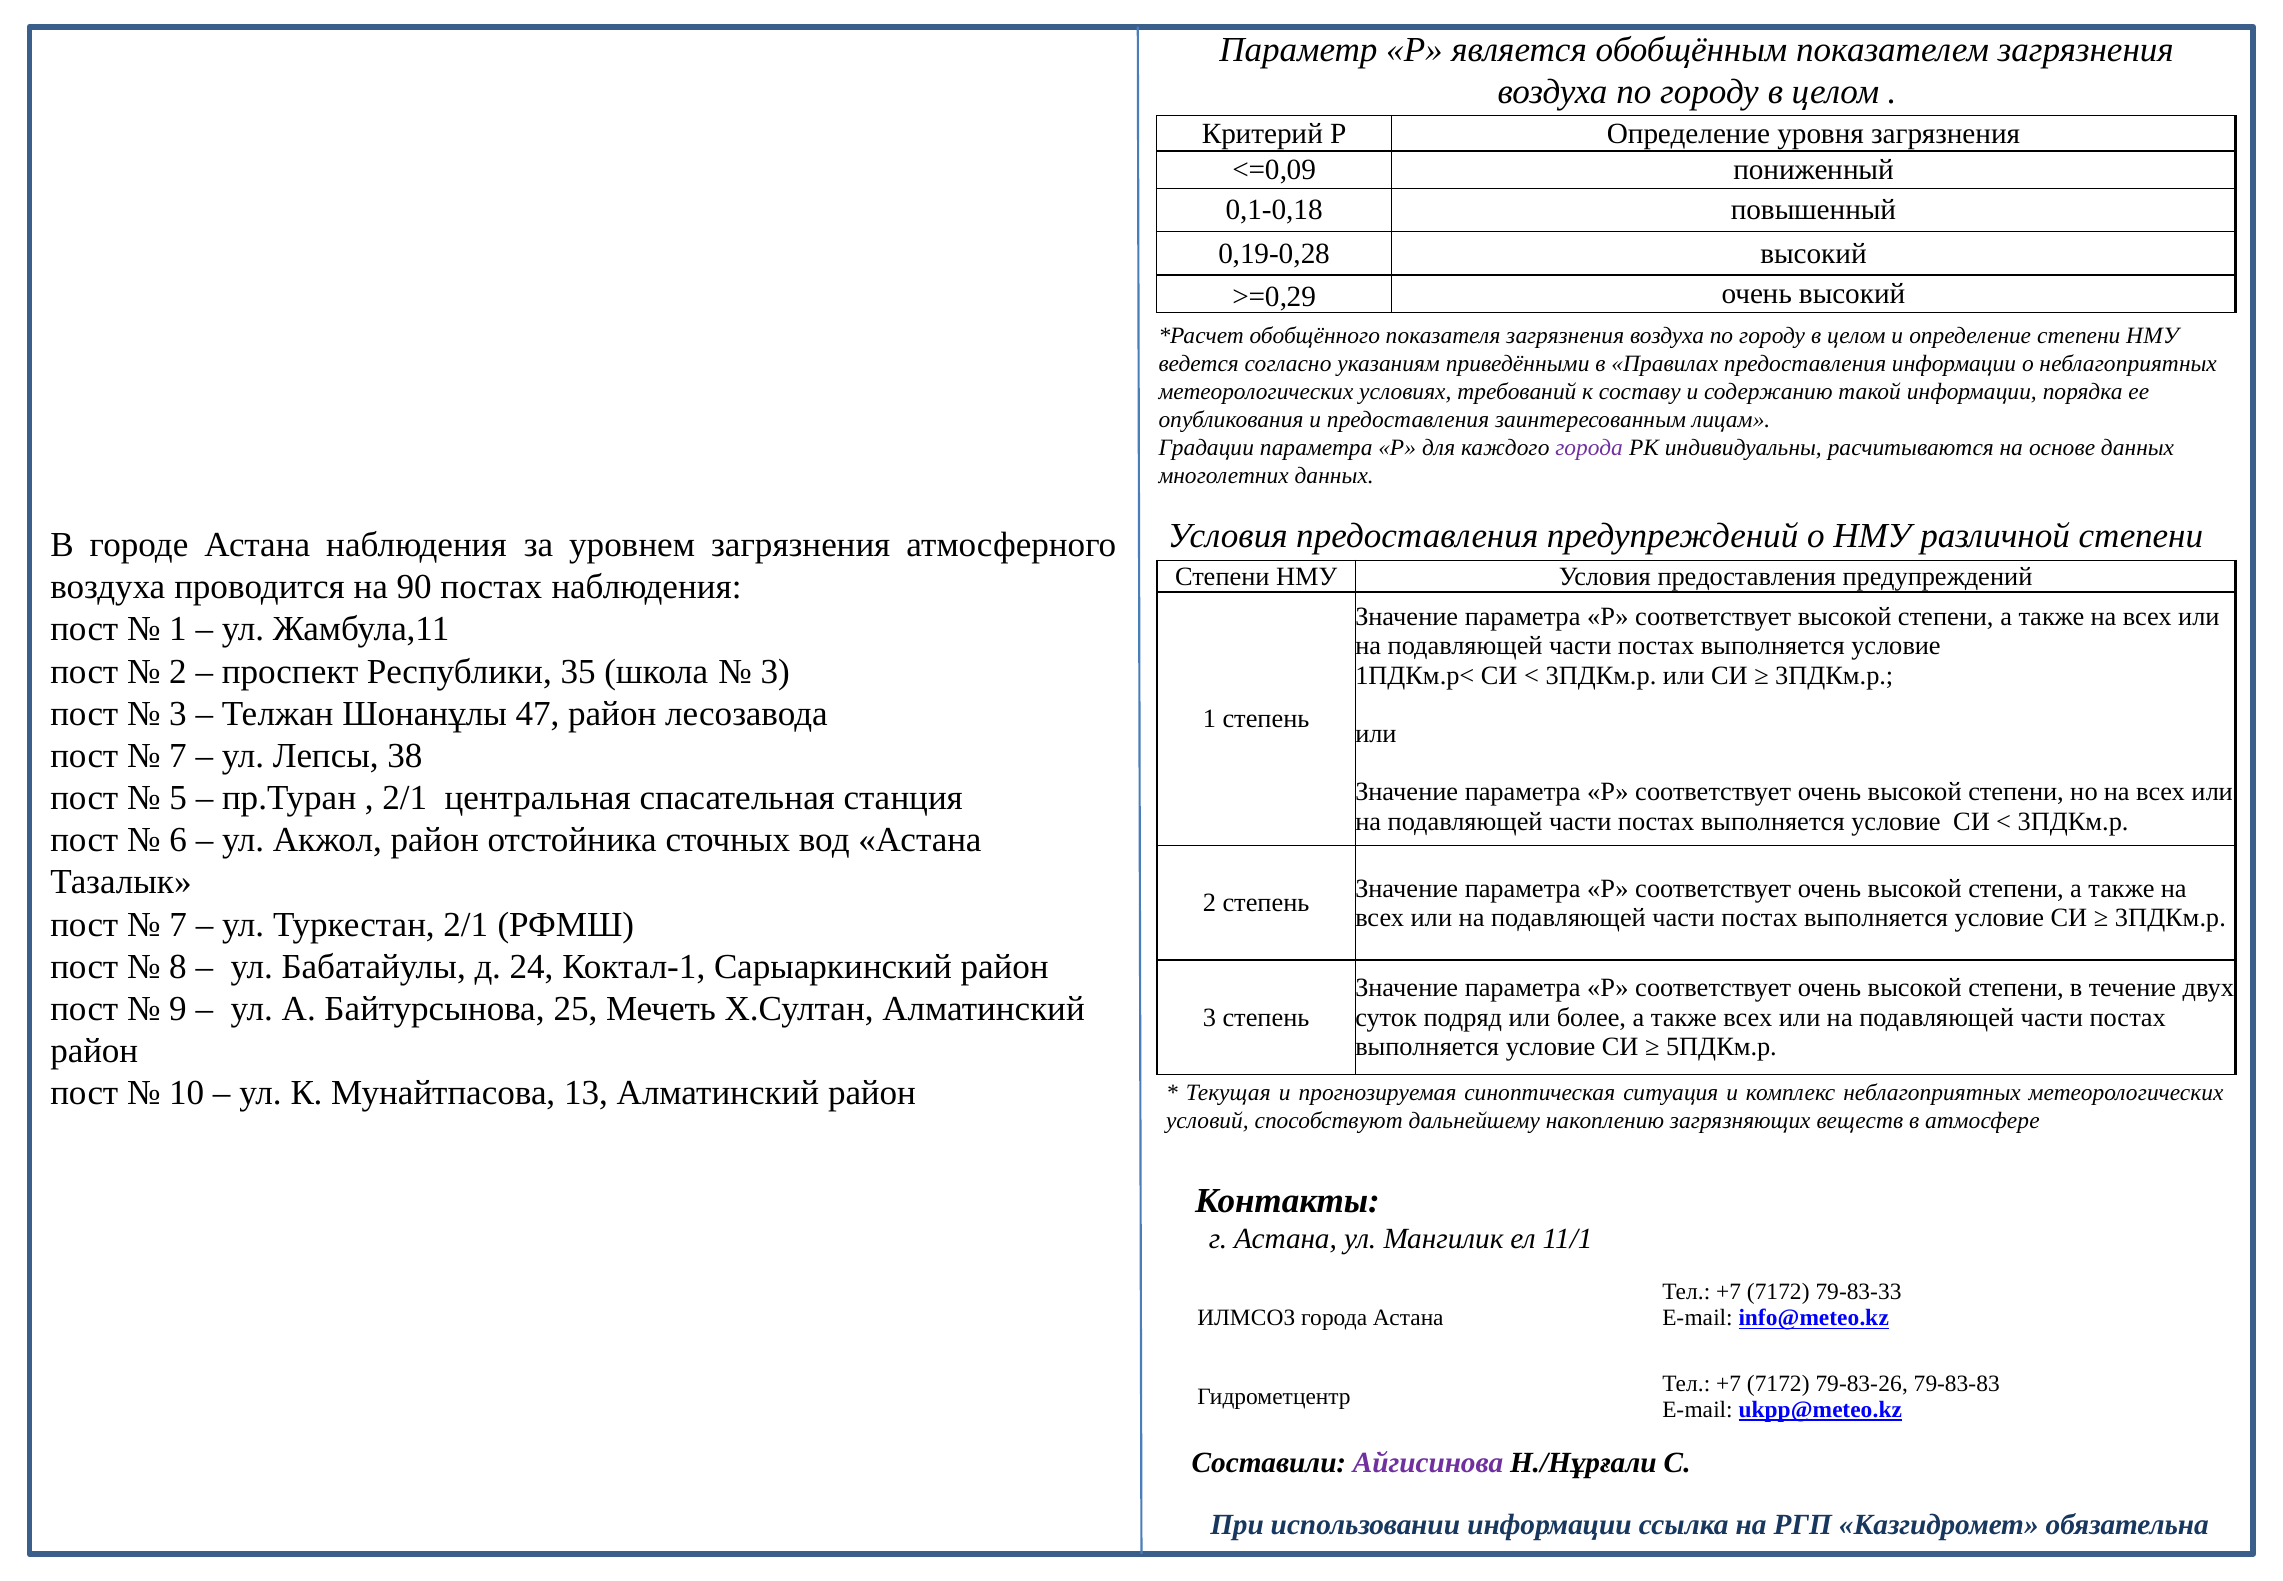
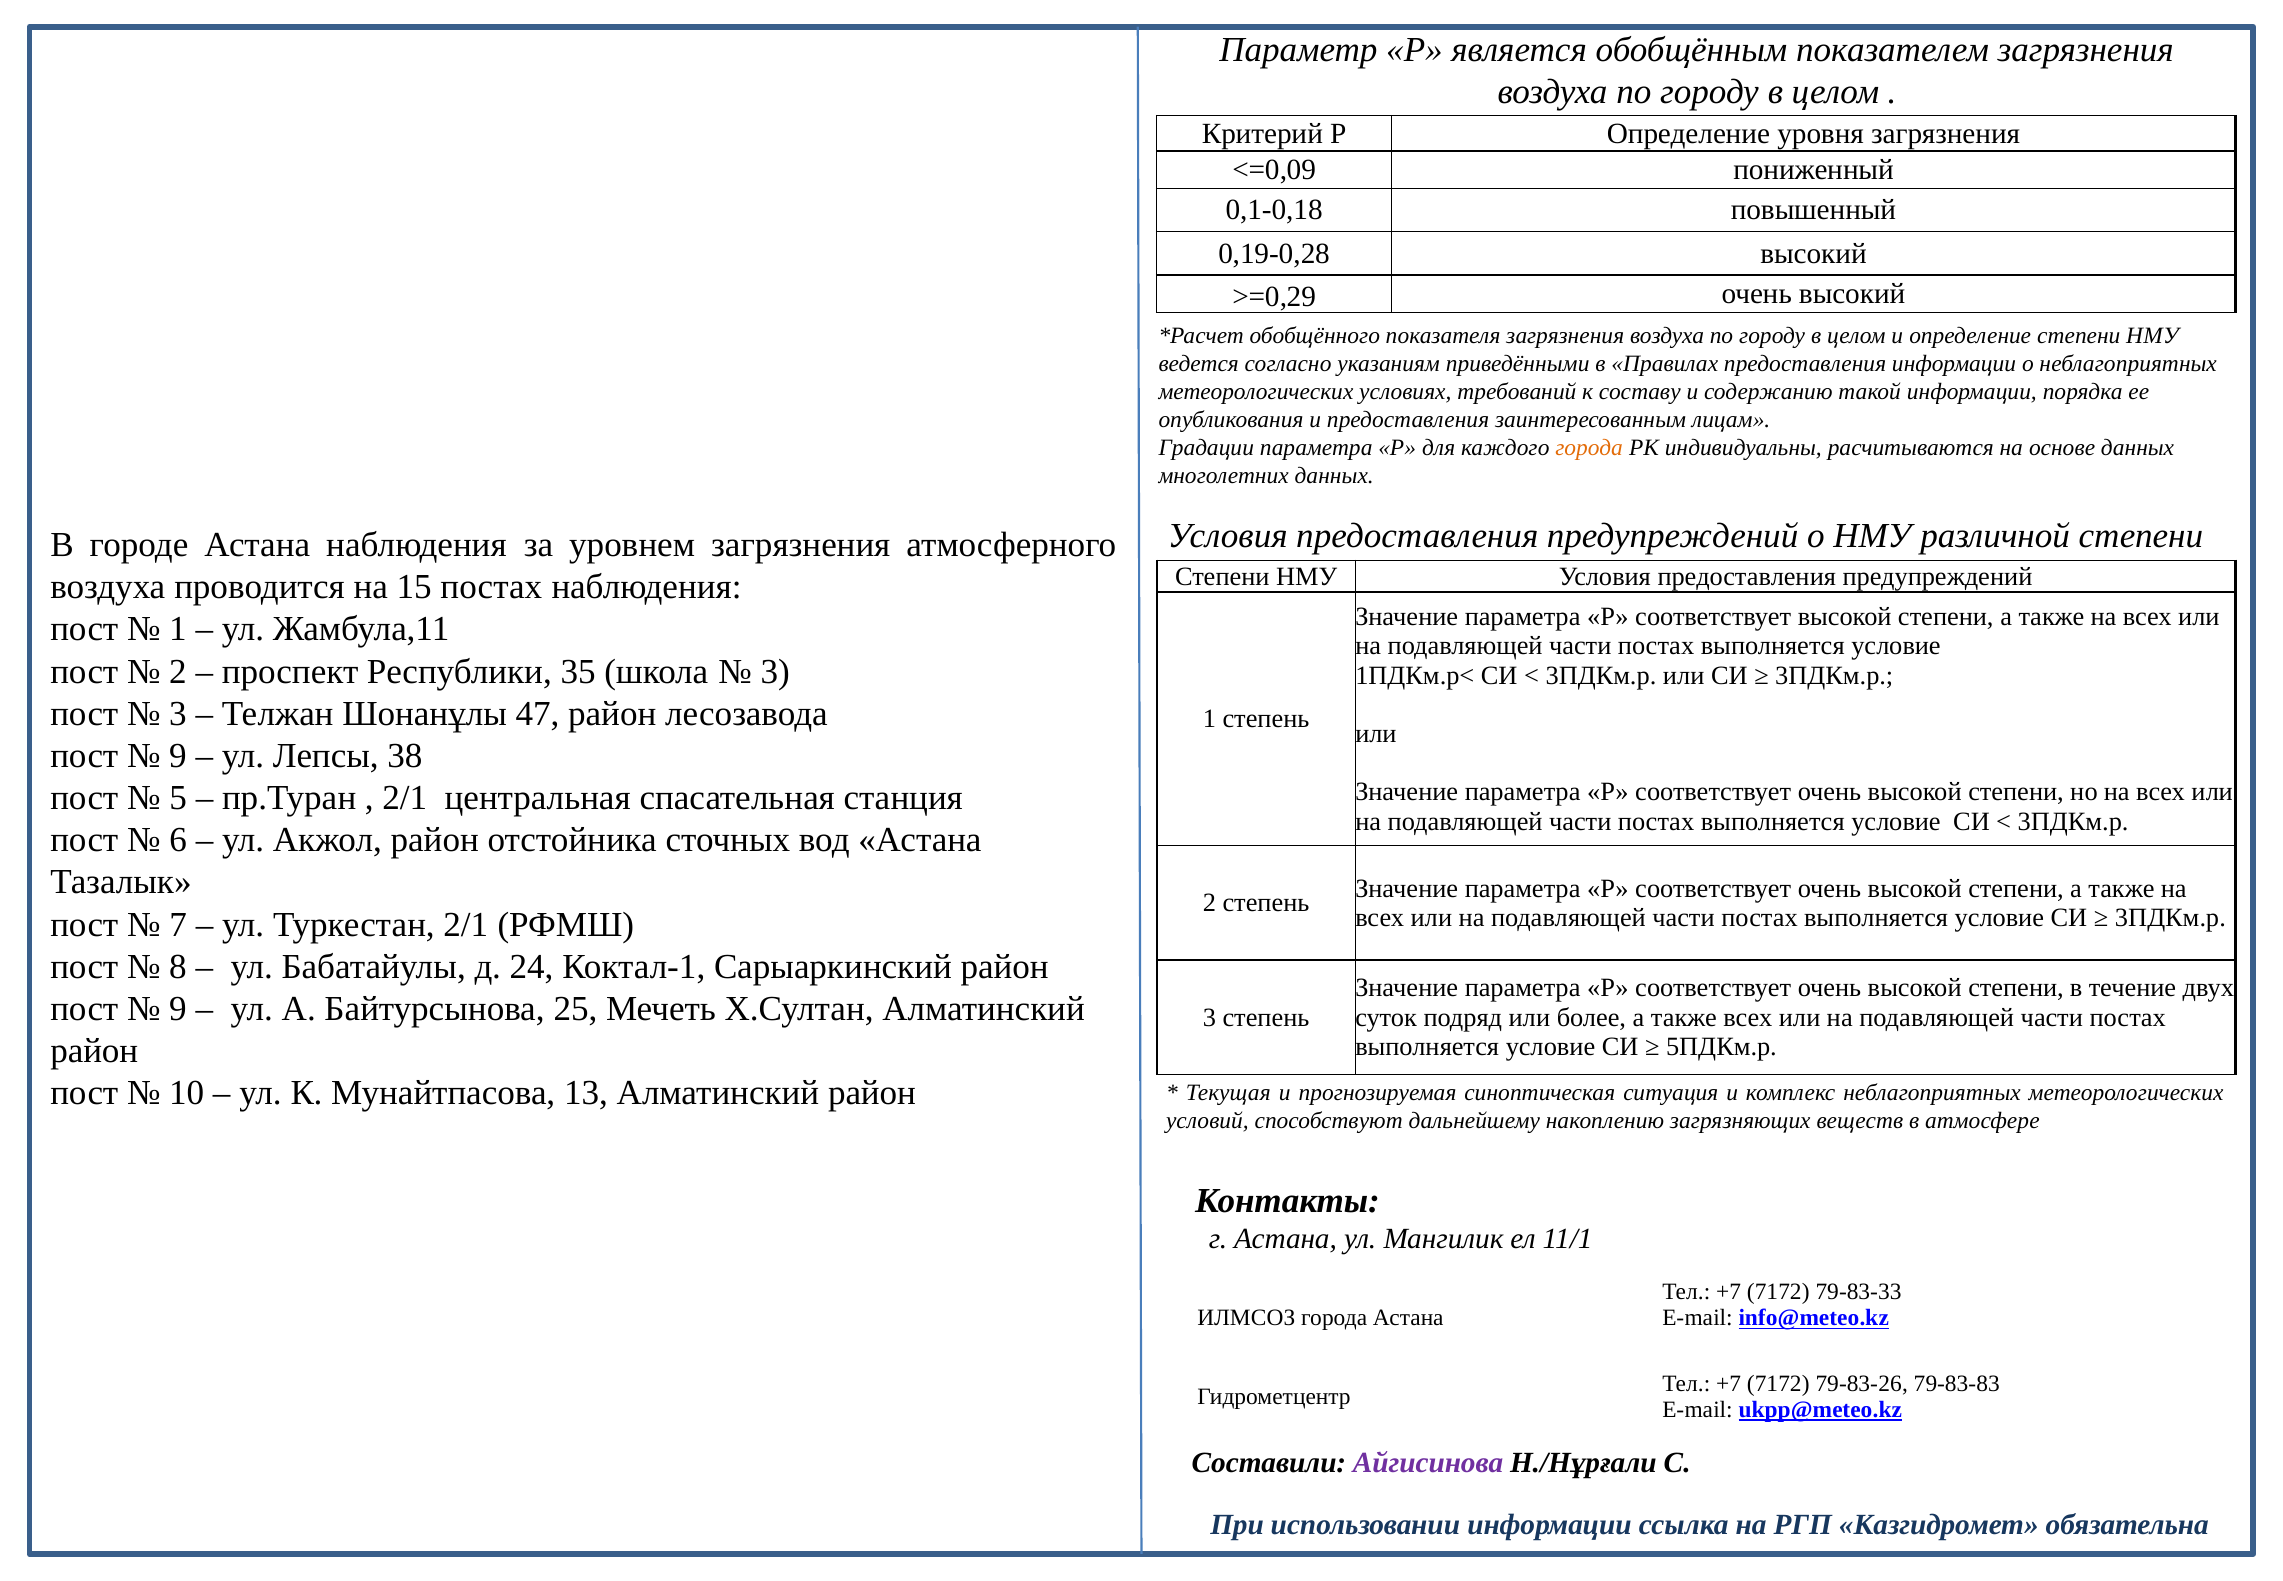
города colour: purple -> orange (1589, 448)
90: 90 -> 15 (414, 587)
7: 7 -> 9 (178, 756)
